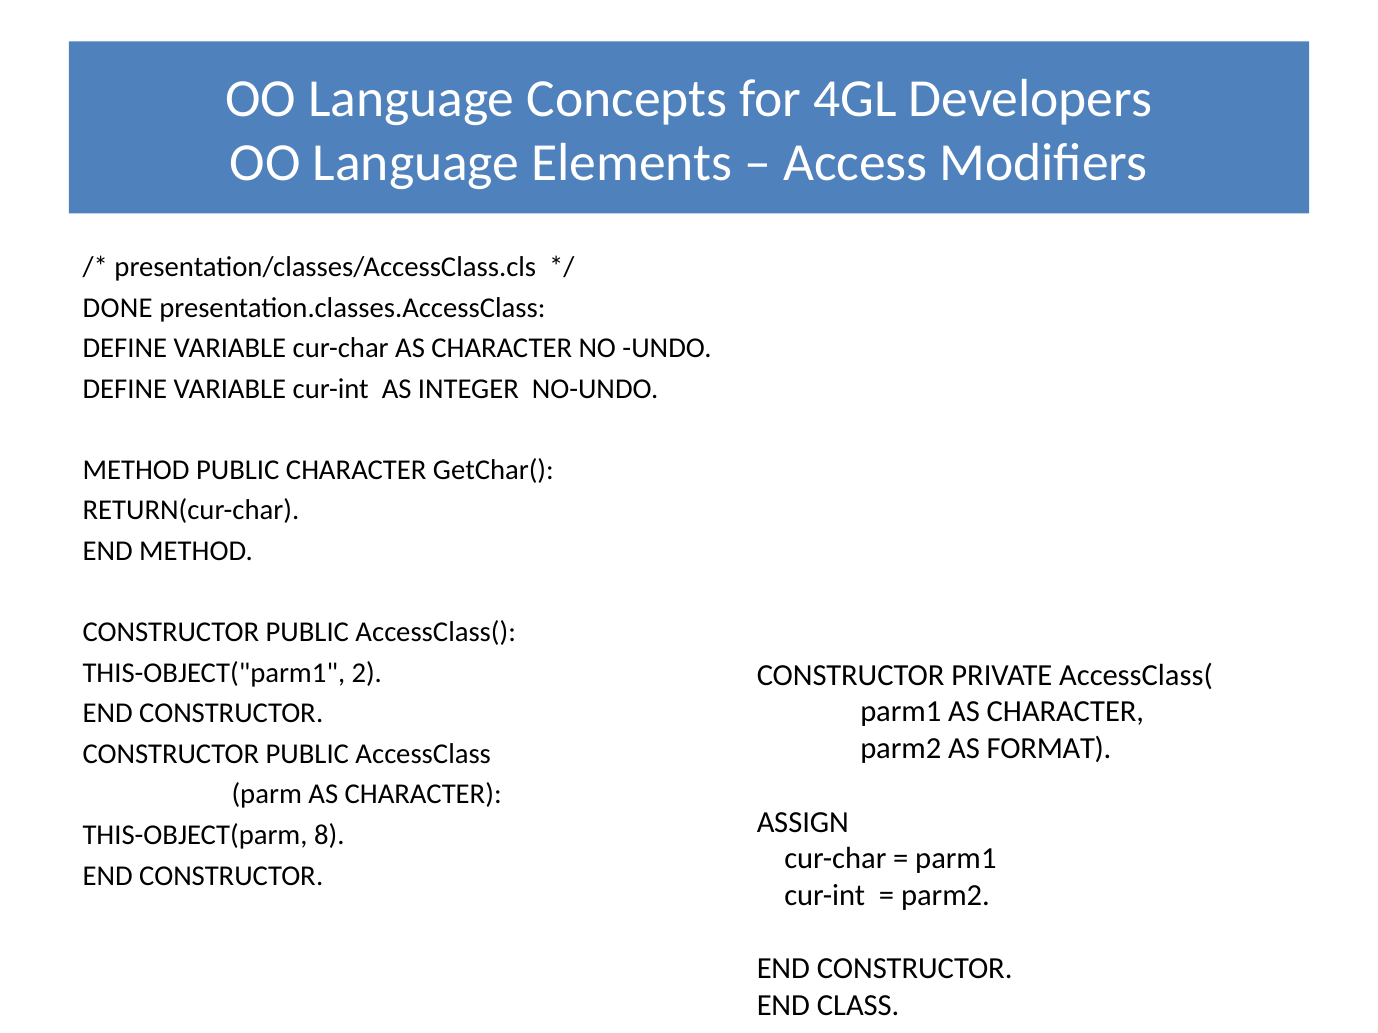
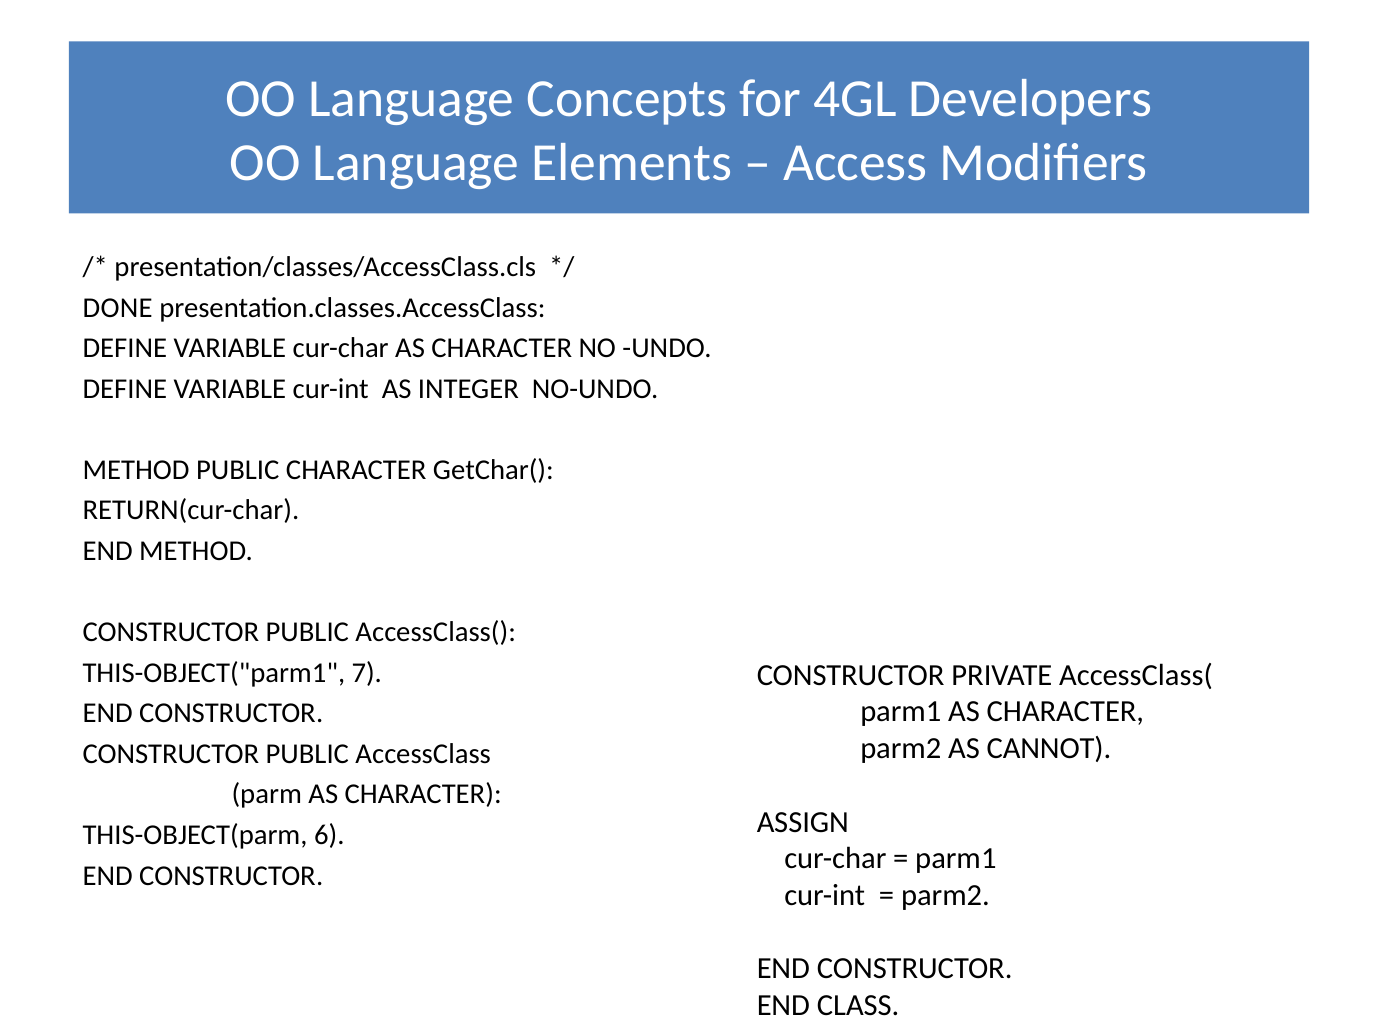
2: 2 -> 7 (367, 673)
FORMAT: FORMAT -> CANNOT (1049, 749)
8: 8 -> 6 (329, 835)
